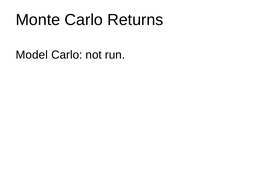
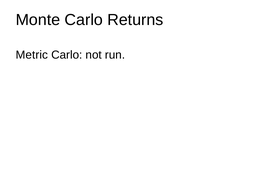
Model: Model -> Metric (32, 55)
